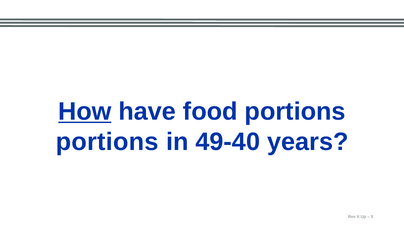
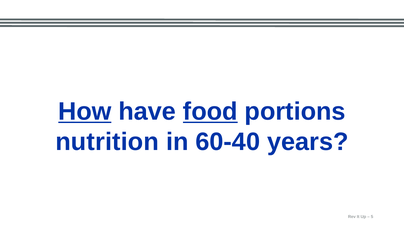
food underline: none -> present (210, 112)
portions: portions -> nutrition (107, 142)
49-40: 49-40 -> 60-40 (228, 142)
